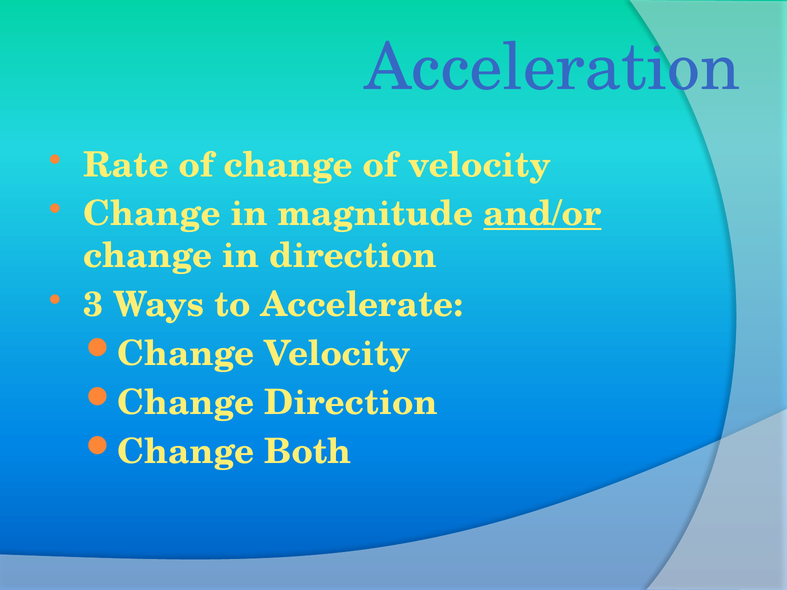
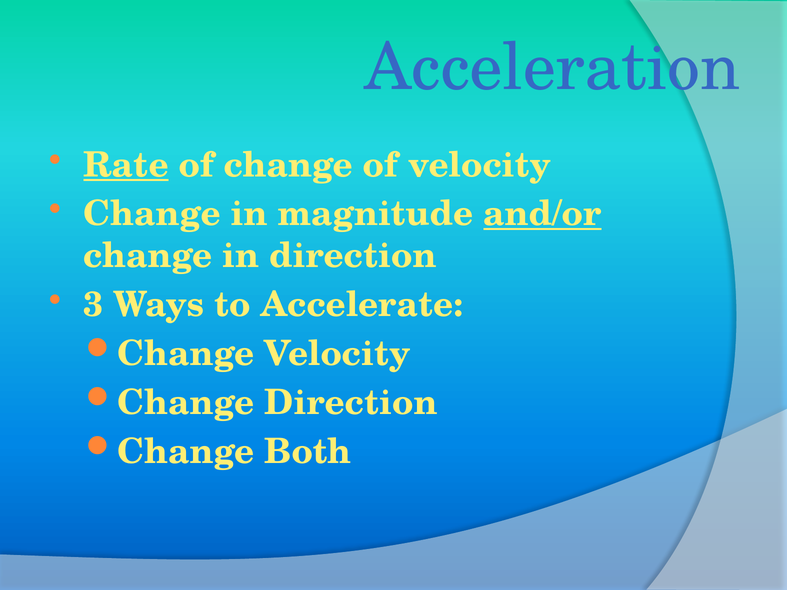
Rate underline: none -> present (126, 165)
